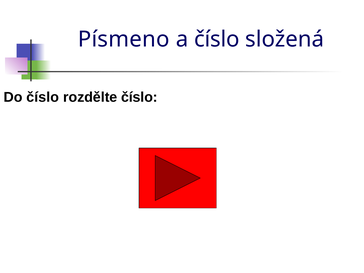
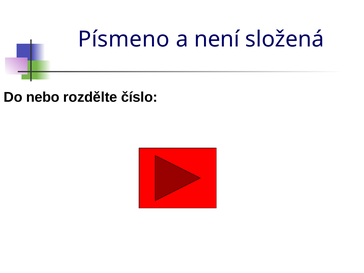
a číslo: číslo -> není (217, 39)
Do číslo: číslo -> nebo (43, 97)
